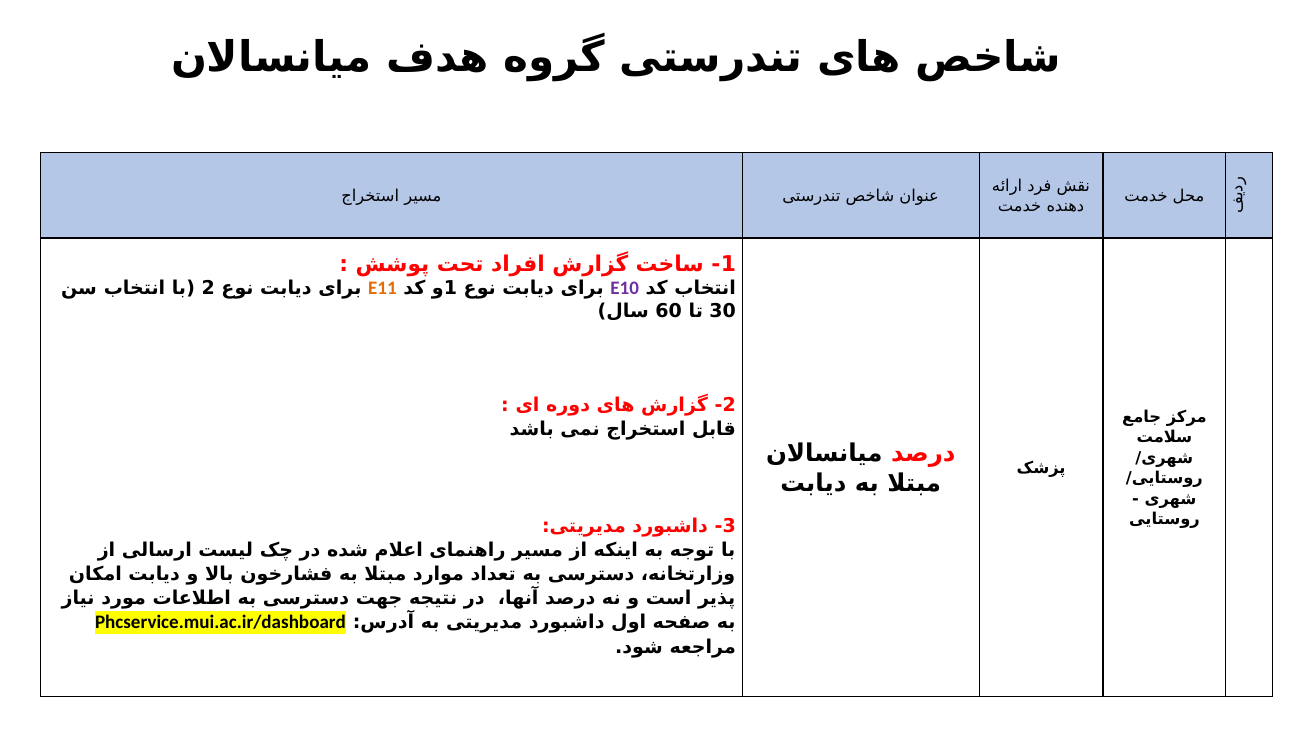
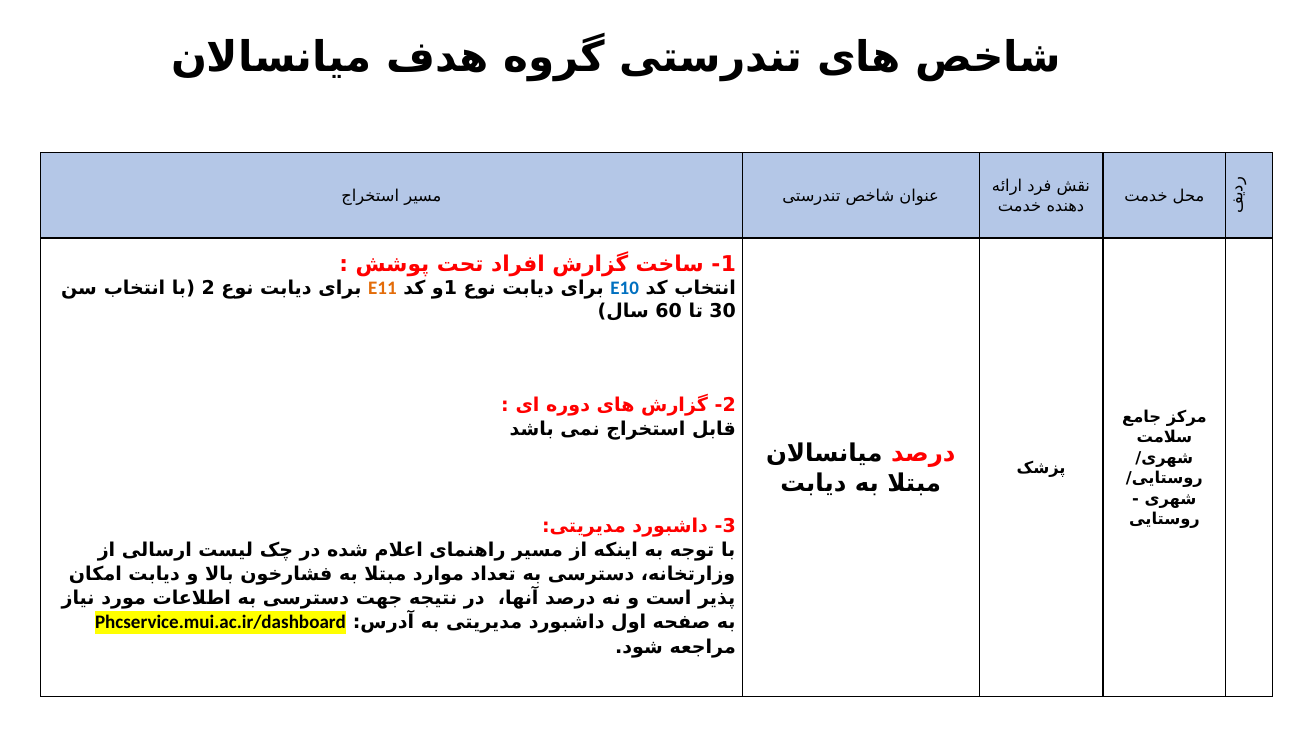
E10 colour: purple -> blue (625, 288)
